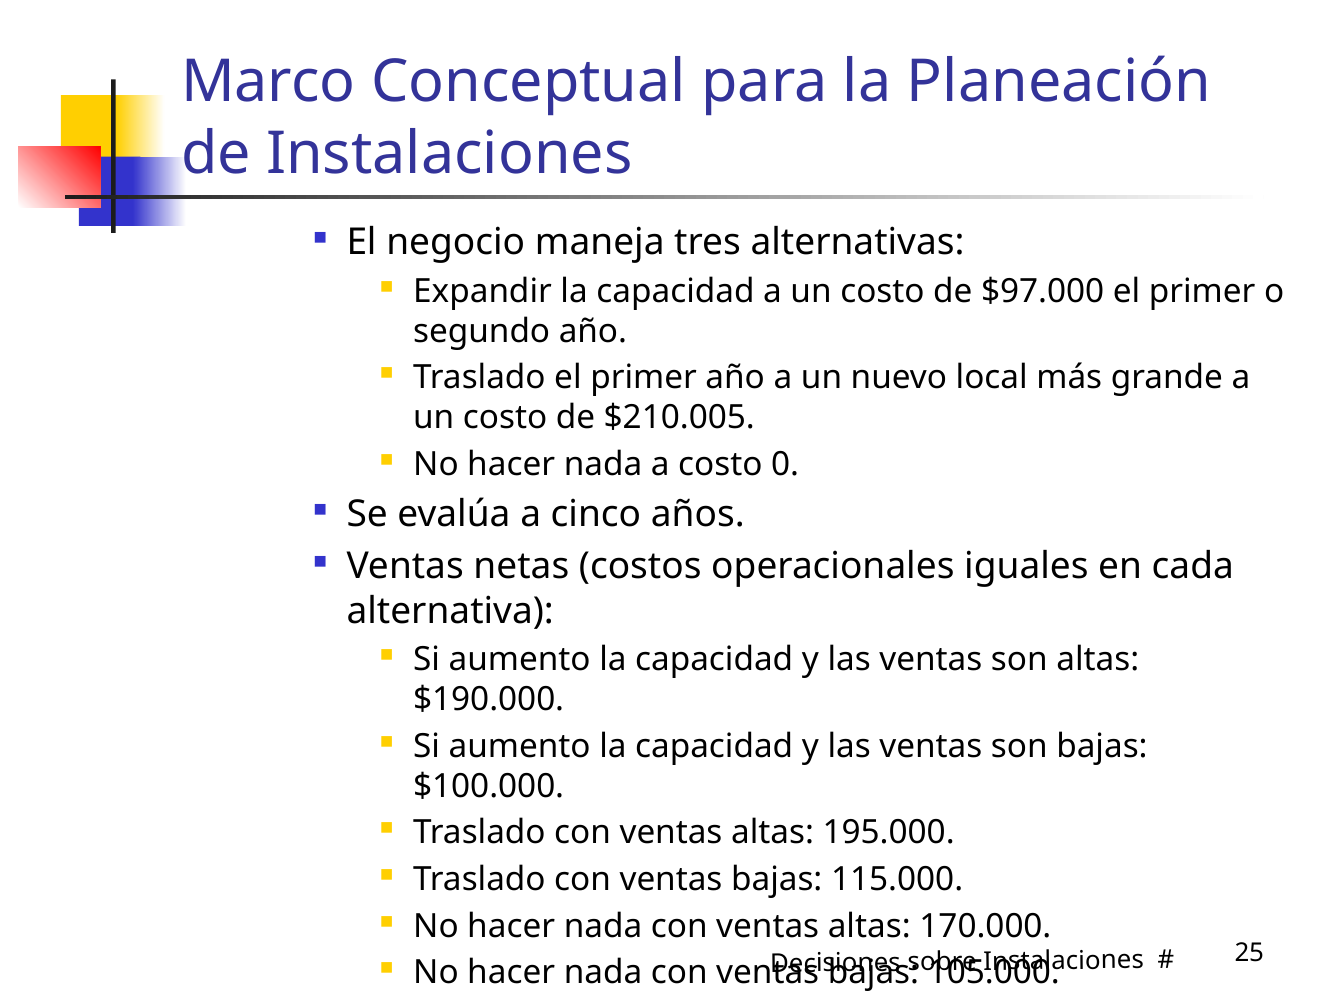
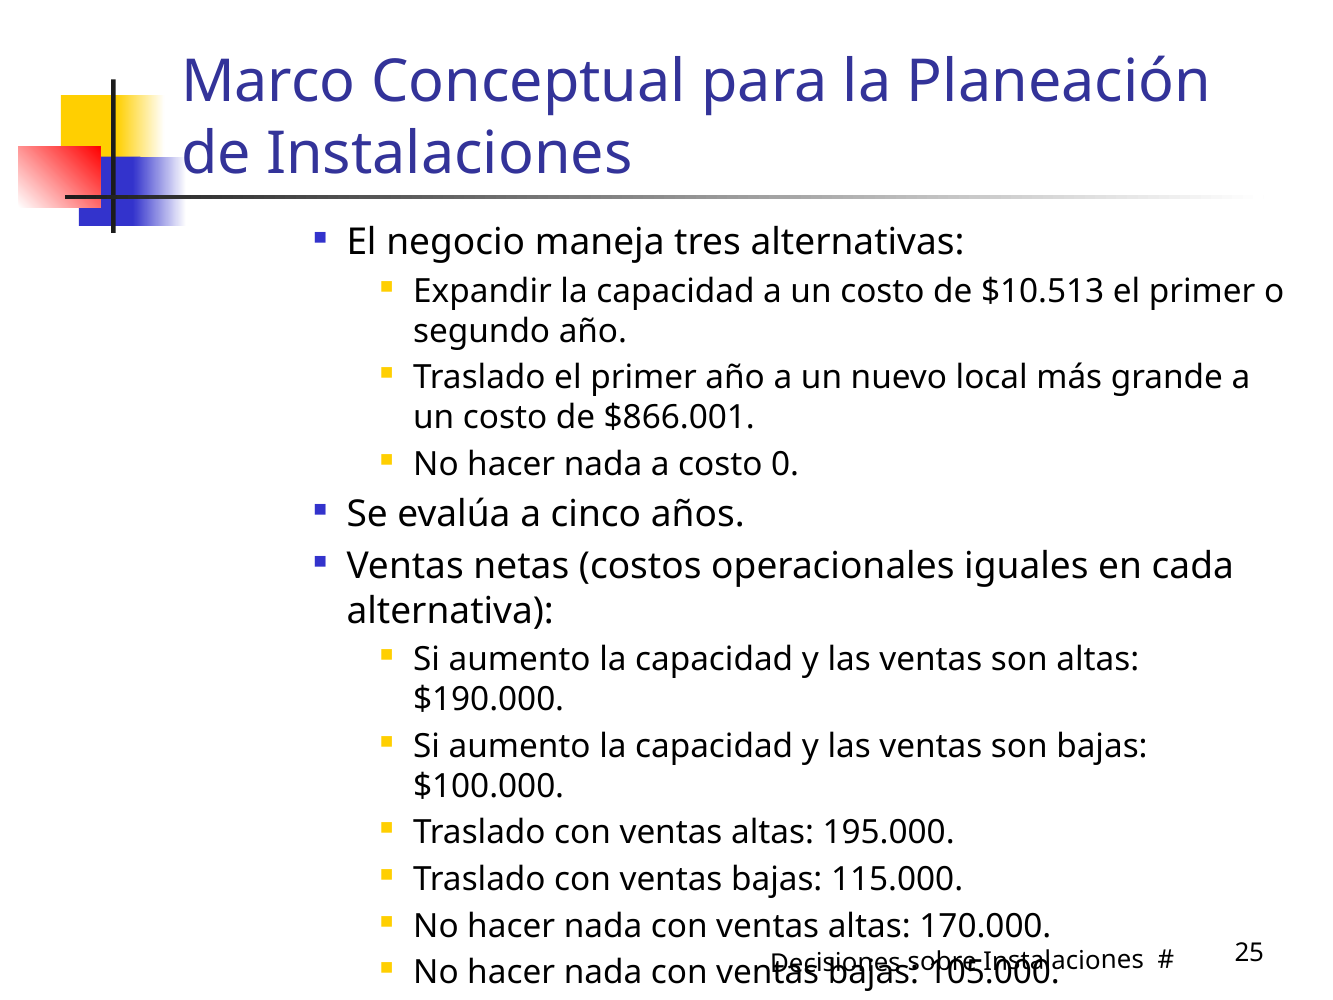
$97.000: $97.000 -> $10.513 (1043, 291)
$210.005: $210.005 -> $866.001 (679, 418)
